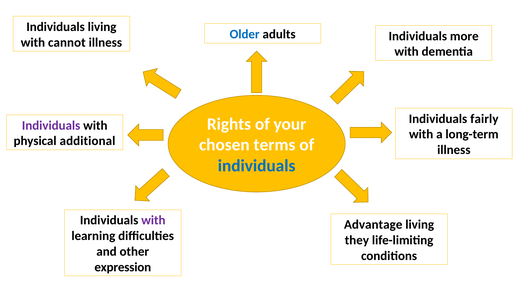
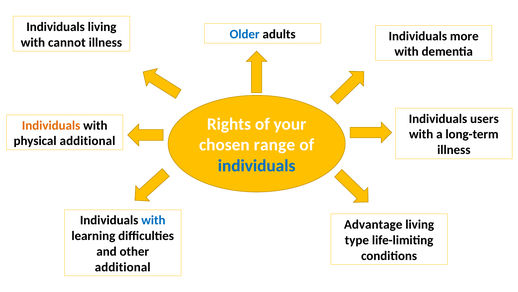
fairly: fairly -> users (484, 118)
Individuals colour: purple -> orange (51, 125)
terms: terms -> range (274, 145)
with colour: purple -> blue (153, 220)
they: they -> type (357, 240)
expression: expression -> additional (123, 266)
